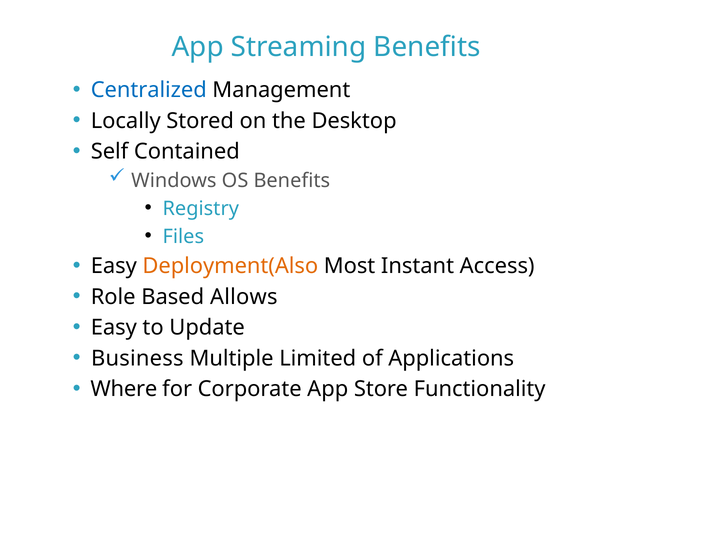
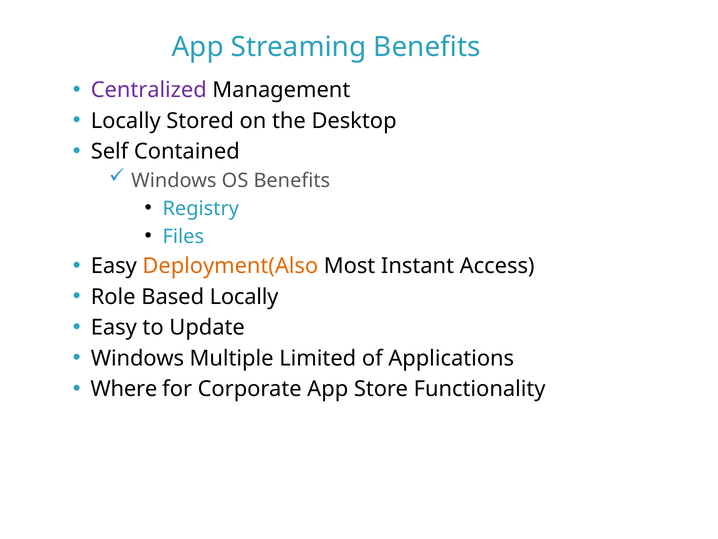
Centralized colour: blue -> purple (149, 90)
Based Allows: Allows -> Locally (244, 297)
Business: Business -> Windows (137, 358)
